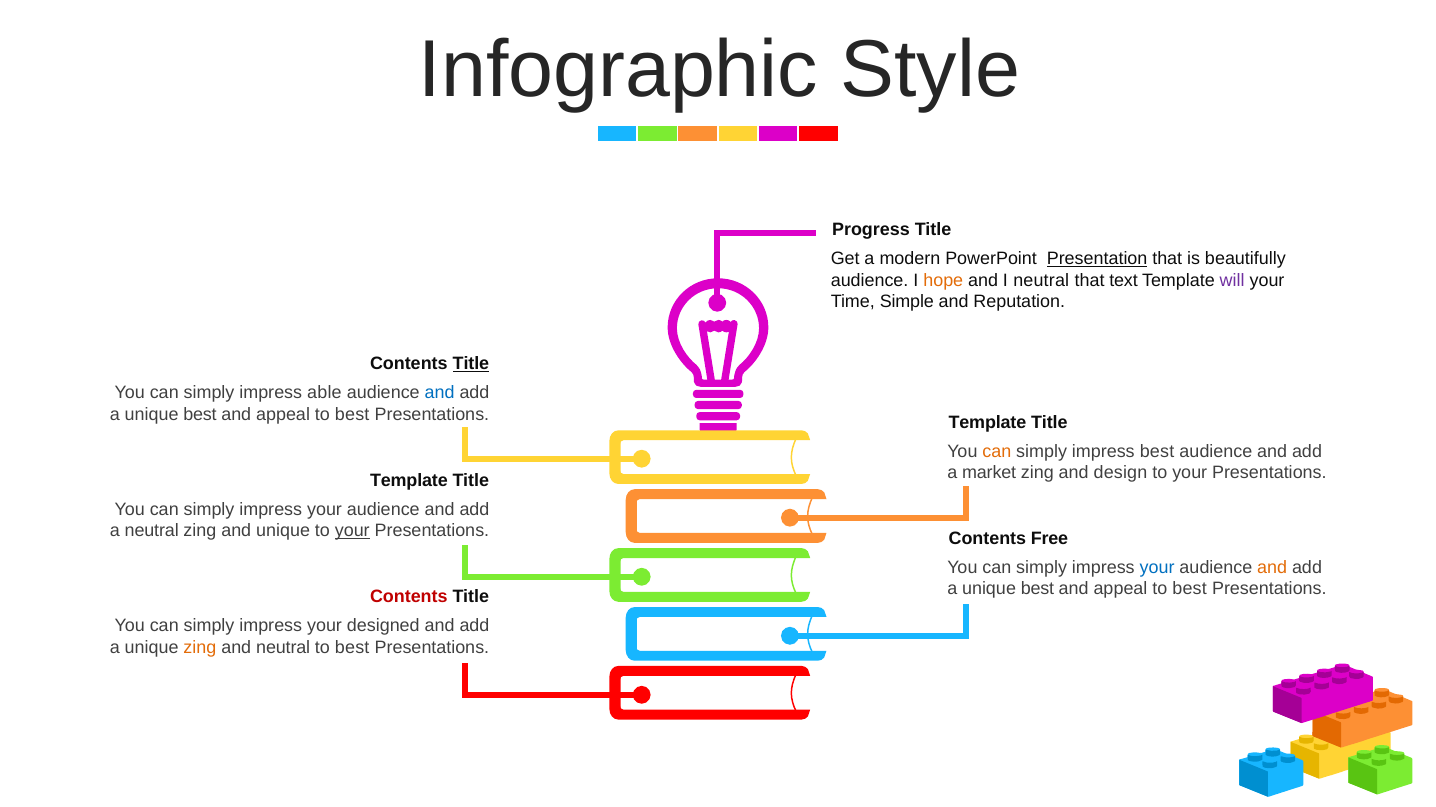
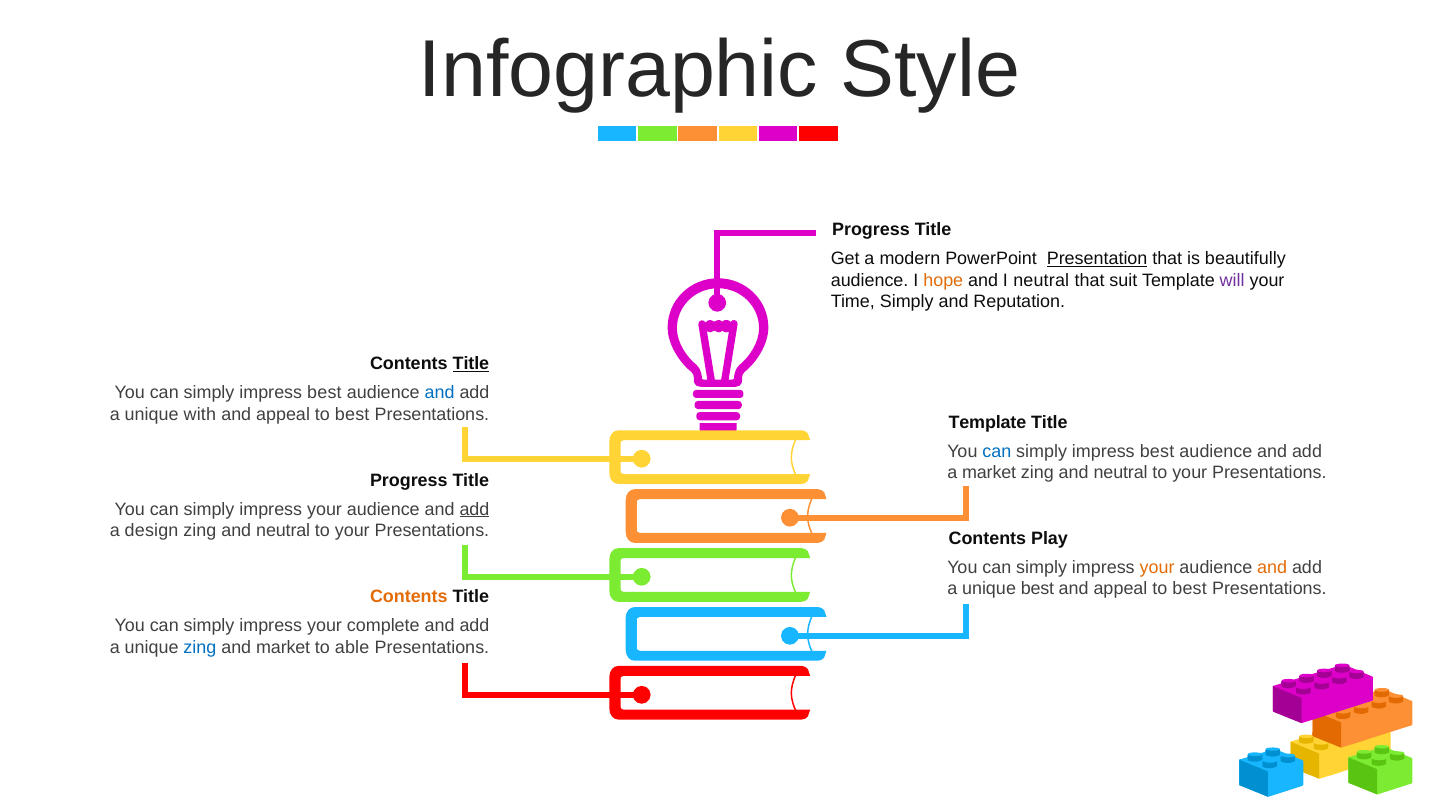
text: text -> suit (1123, 281)
Time Simple: Simple -> Simply (907, 302)
able: able -> best (324, 393)
best: best -> with (200, 415)
can colour: orange -> blue (997, 452)
design: design -> neutral (1121, 473)
Template: Template -> Progress (409, 481)
add underline: none -> present (474, 510)
a neutral: neutral -> design (152, 531)
unique: unique -> neutral (283, 531)
your underline: present -> none (352, 531)
Free: Free -> Play (1050, 539)
your colour: blue -> orange (1157, 568)
Contents colour: red -> orange (409, 597)
designed: designed -> complete (383, 626)
zing colour: orange -> blue (200, 648)
and neutral: neutral -> market (283, 648)
best: best -> able (352, 648)
